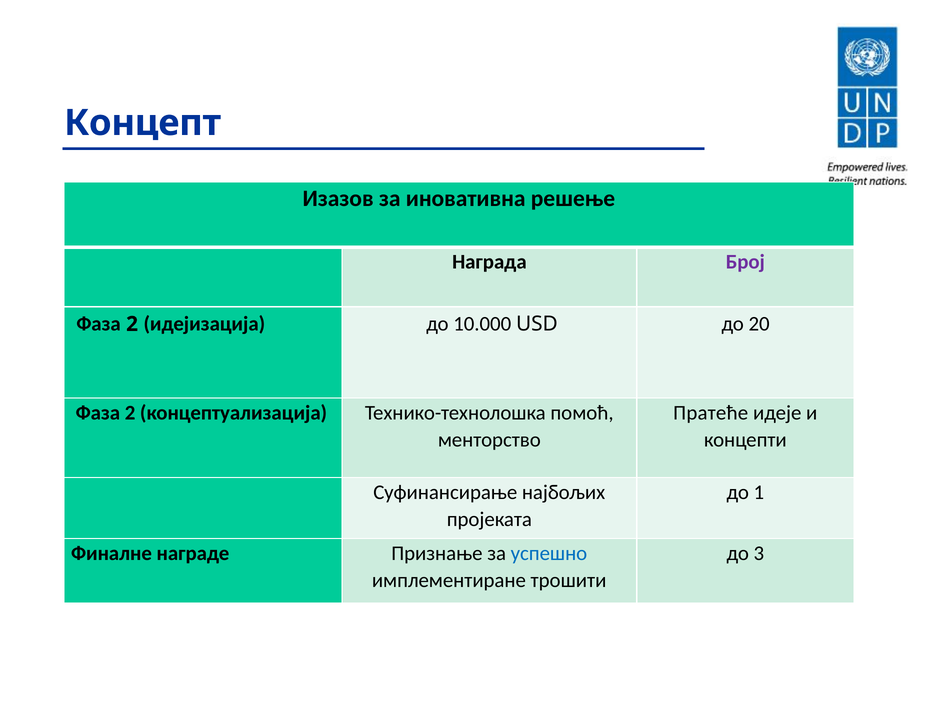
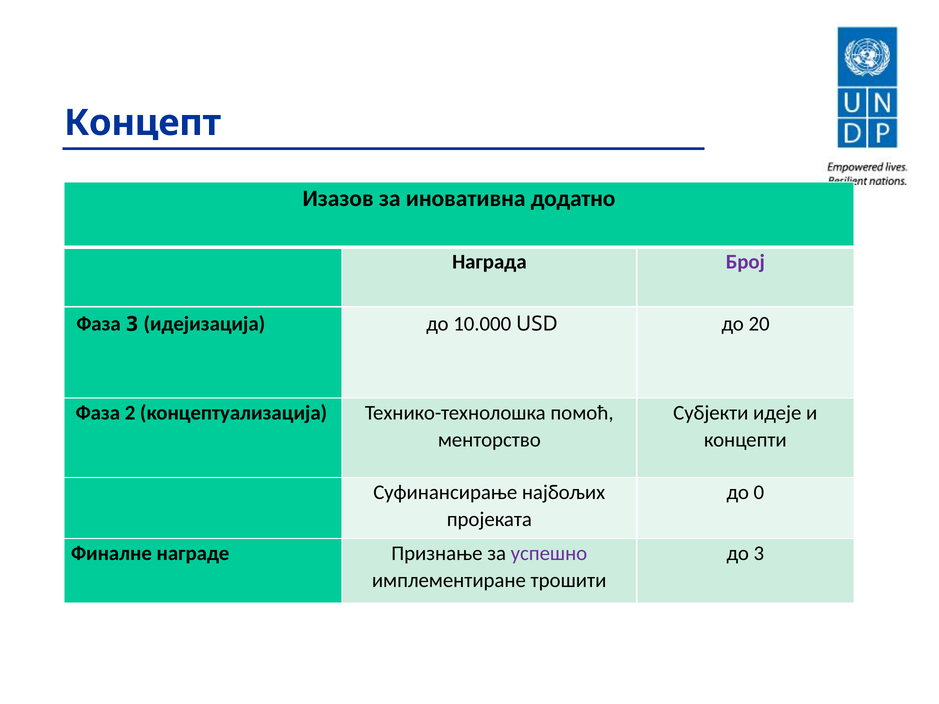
решење: решење -> додатно (573, 199)
2: 2 -> 3 (132, 324)
Пратеће: Пратеће -> Субјекти (711, 413)
1: 1 -> 0 (759, 492)
успешно colour: blue -> purple (549, 553)
